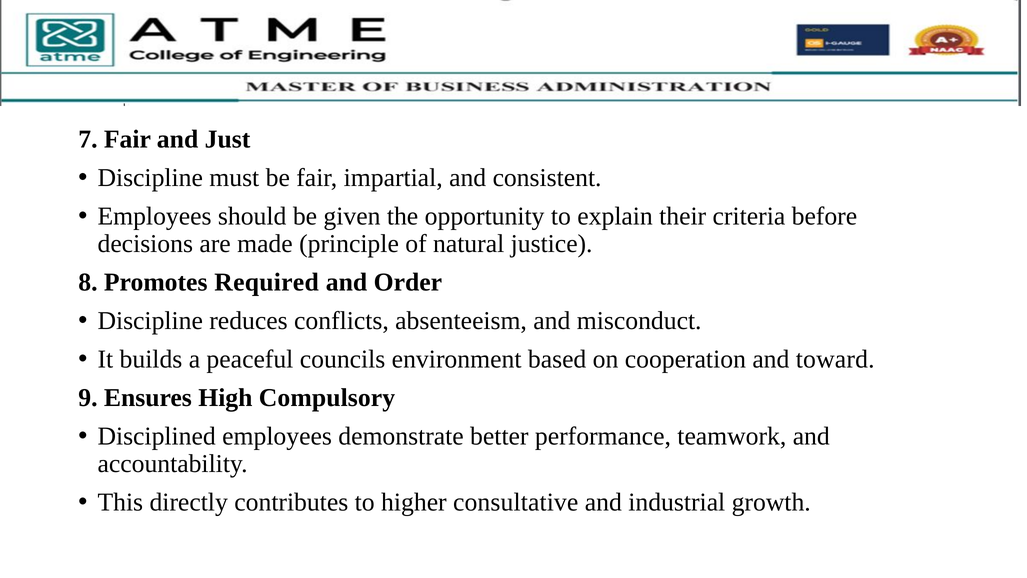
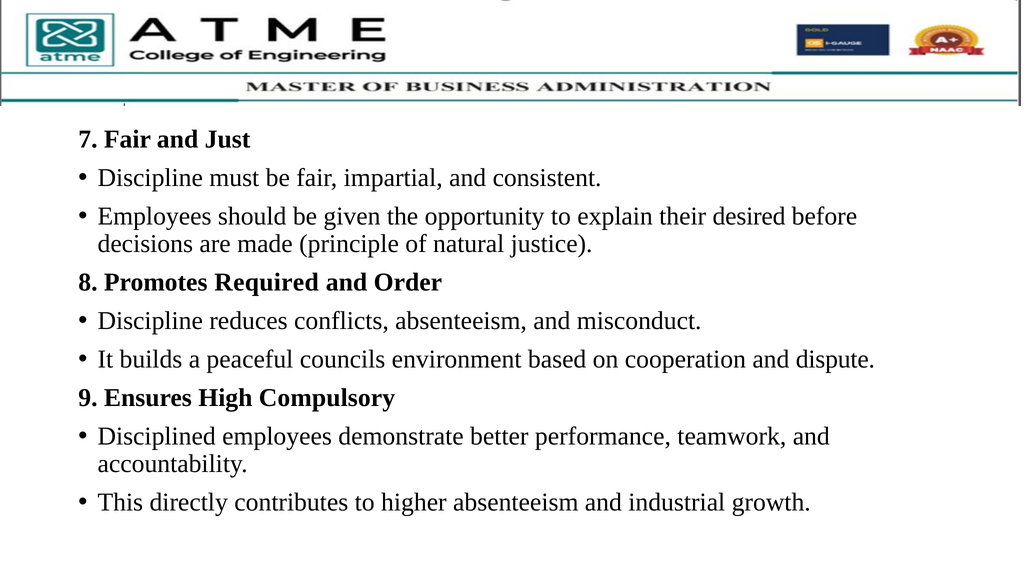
criteria: criteria -> desired (749, 216)
toward: toward -> dispute (835, 359)
higher consultative: consultative -> absenteeism (516, 502)
